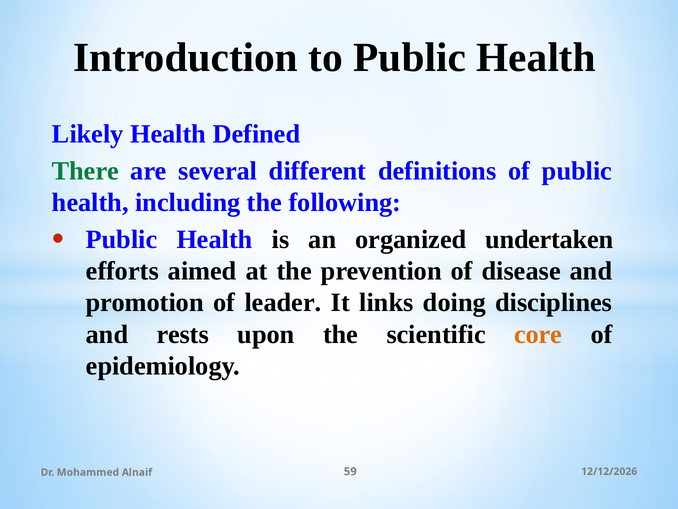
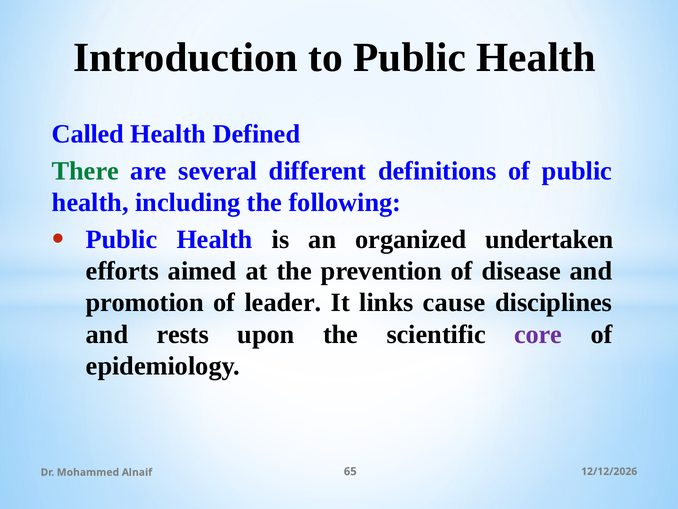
Likely: Likely -> Called (88, 134)
doing: doing -> cause (454, 302)
core colour: orange -> purple (538, 334)
59: 59 -> 65 (350, 471)
